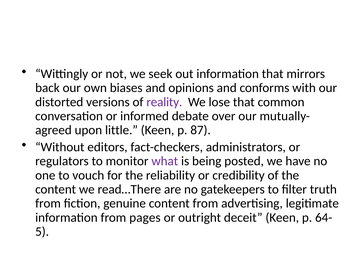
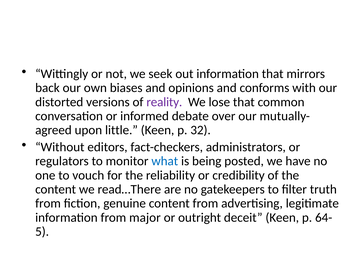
87: 87 -> 32 (201, 130)
what colour: purple -> blue (165, 161)
pages: pages -> major (145, 217)
